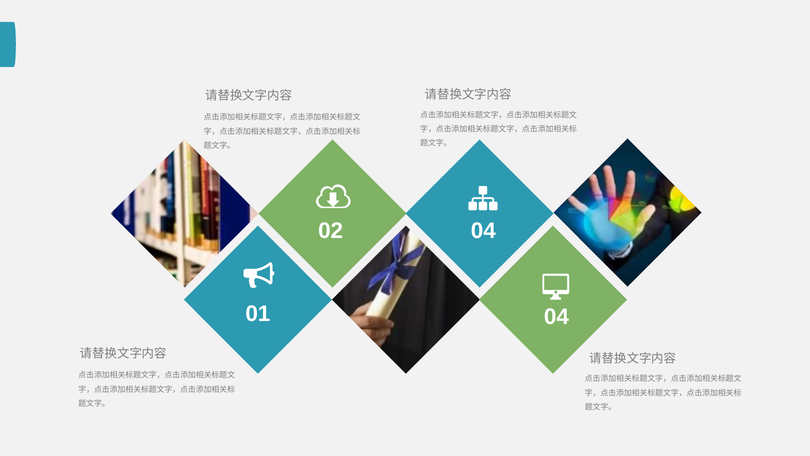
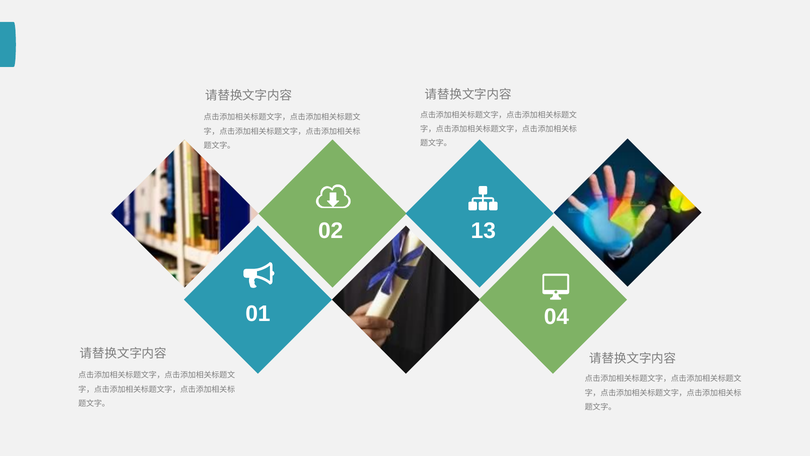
02 04: 04 -> 13 (483, 231)
